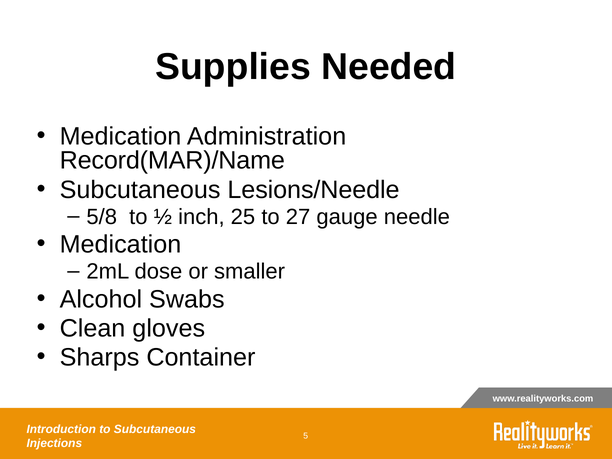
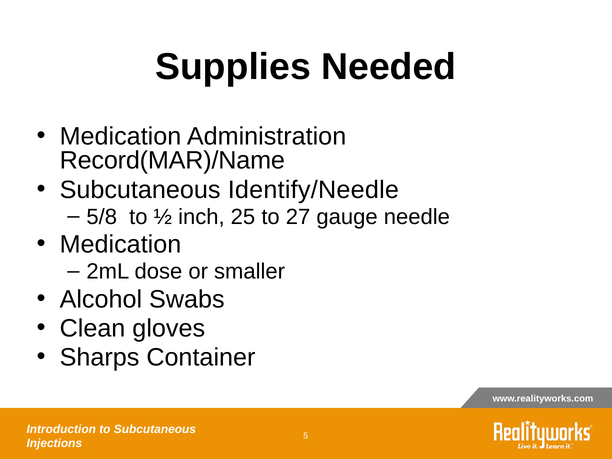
Lesions/Needle: Lesions/Needle -> Identify/Needle (313, 190)
